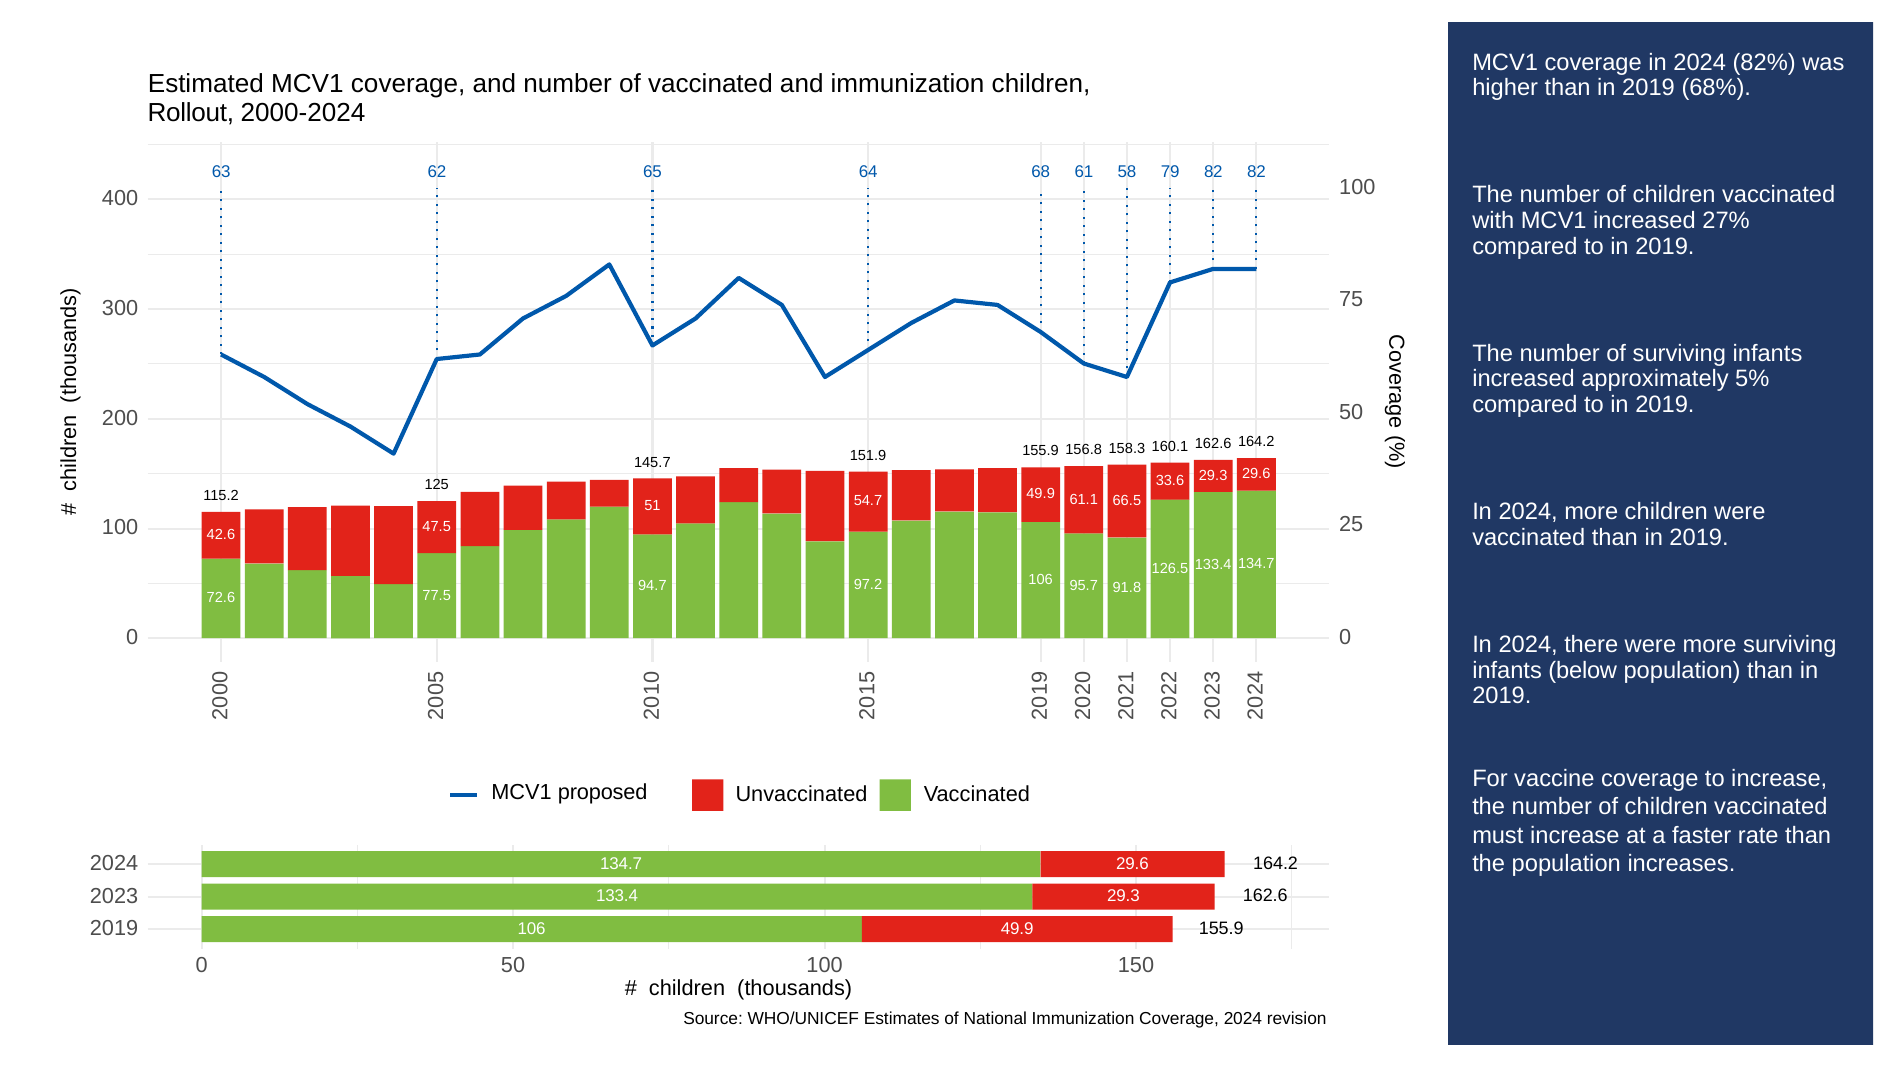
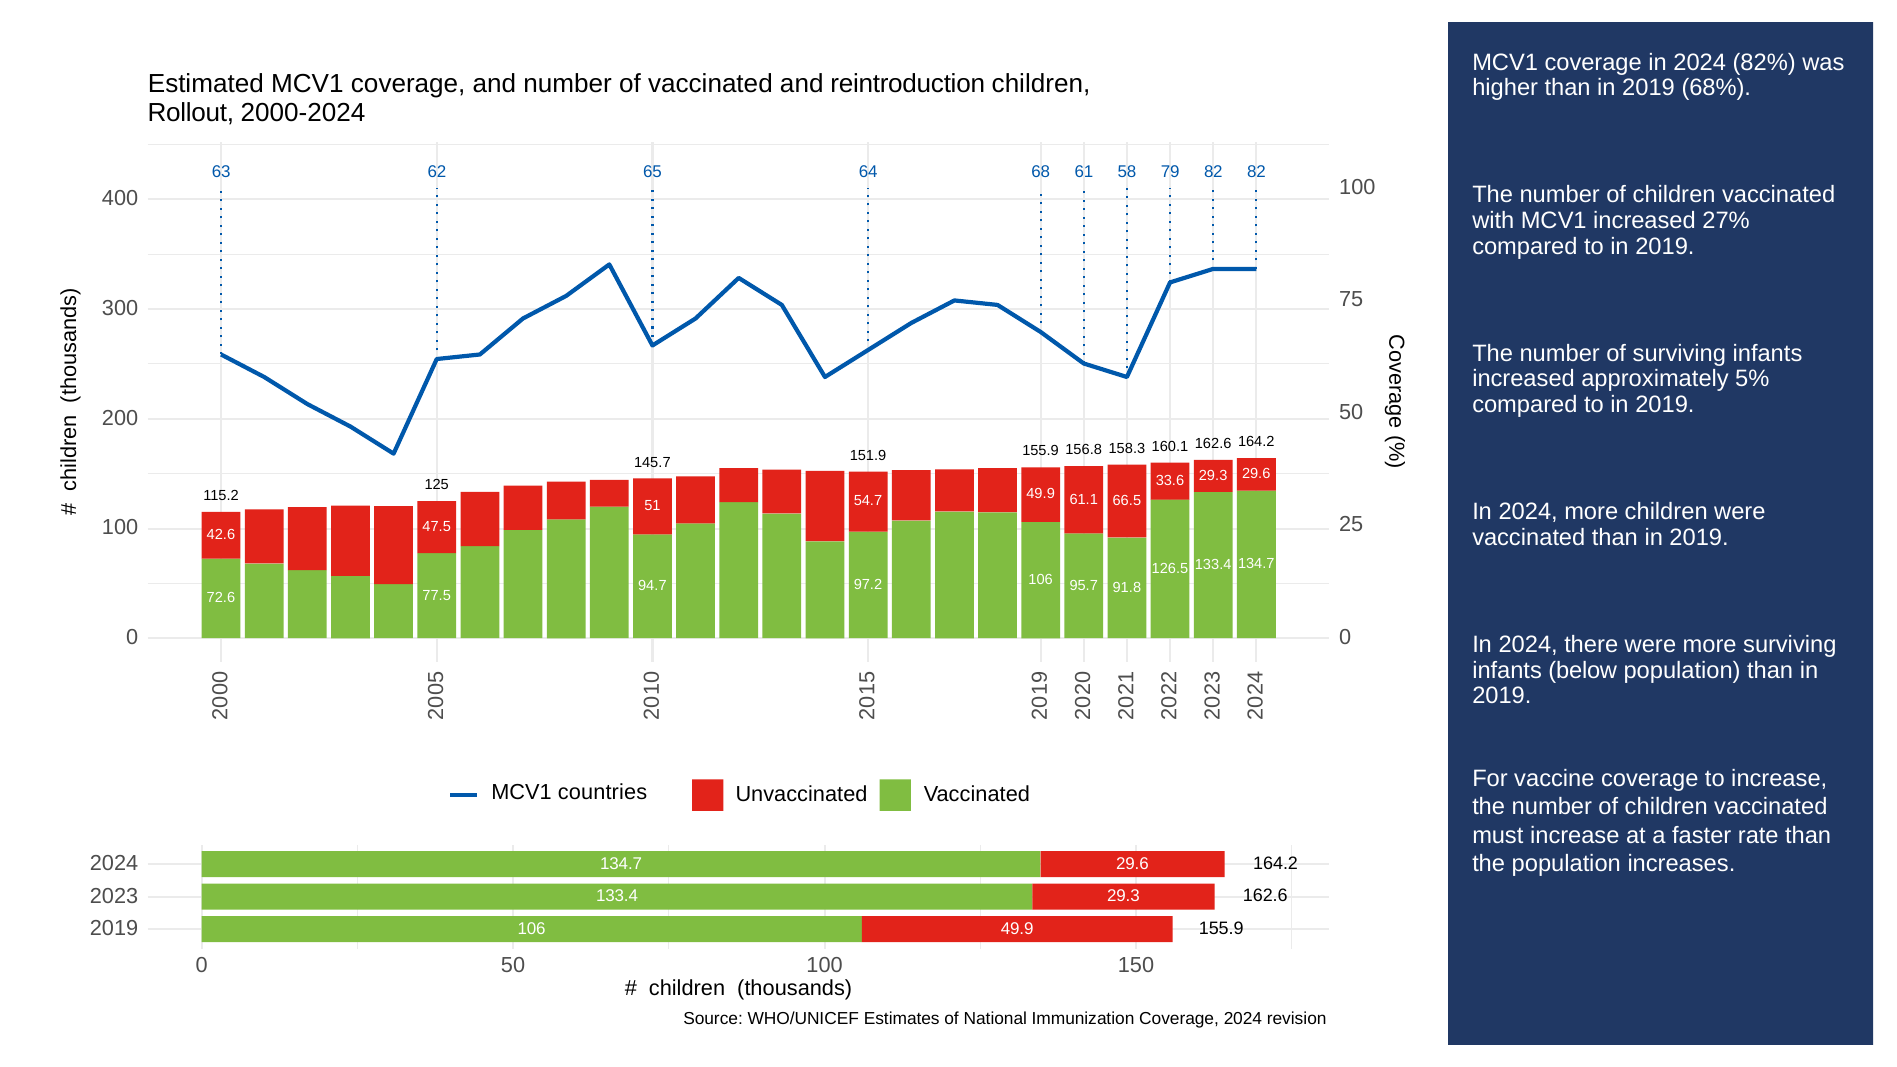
and immunization: immunization -> reintroduction (908, 84)
proposed: proposed -> countries (603, 792)
